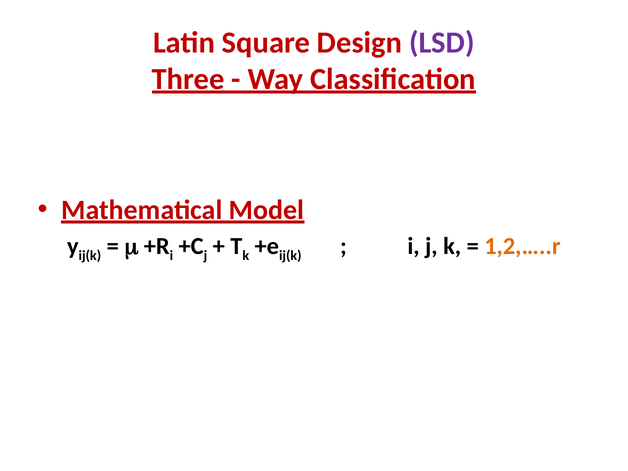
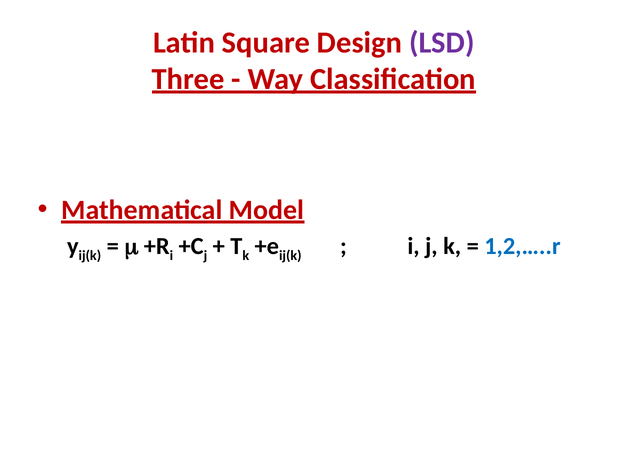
1,2,…..r colour: orange -> blue (522, 246)
